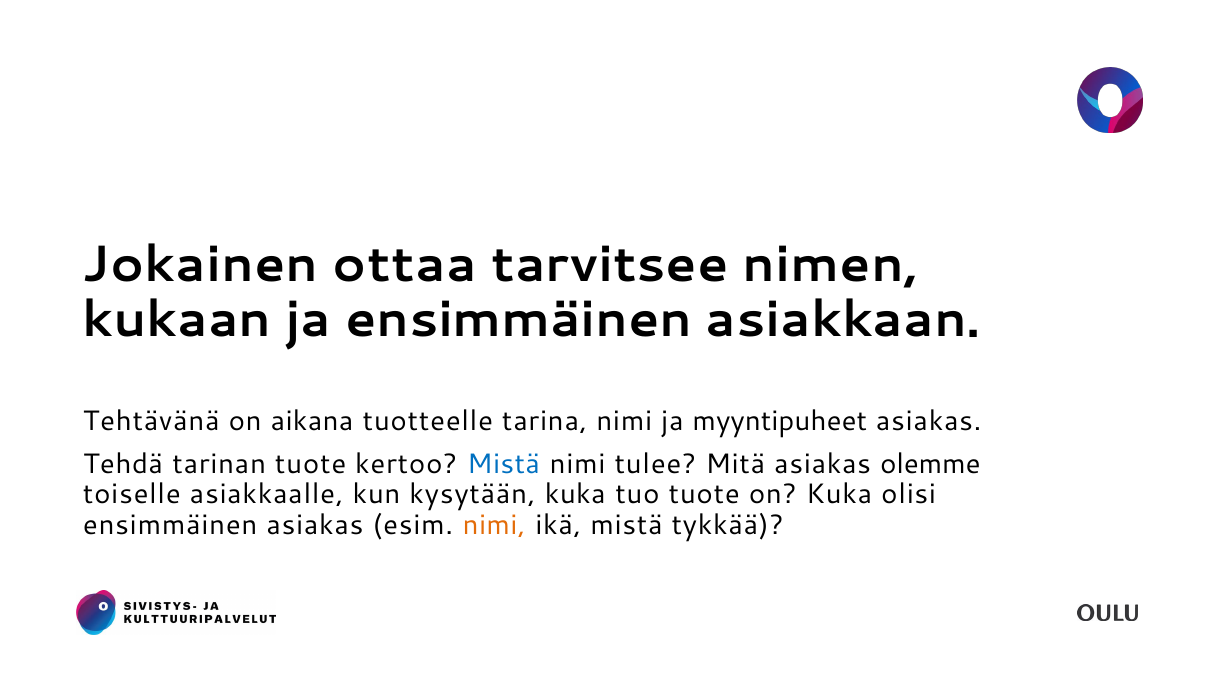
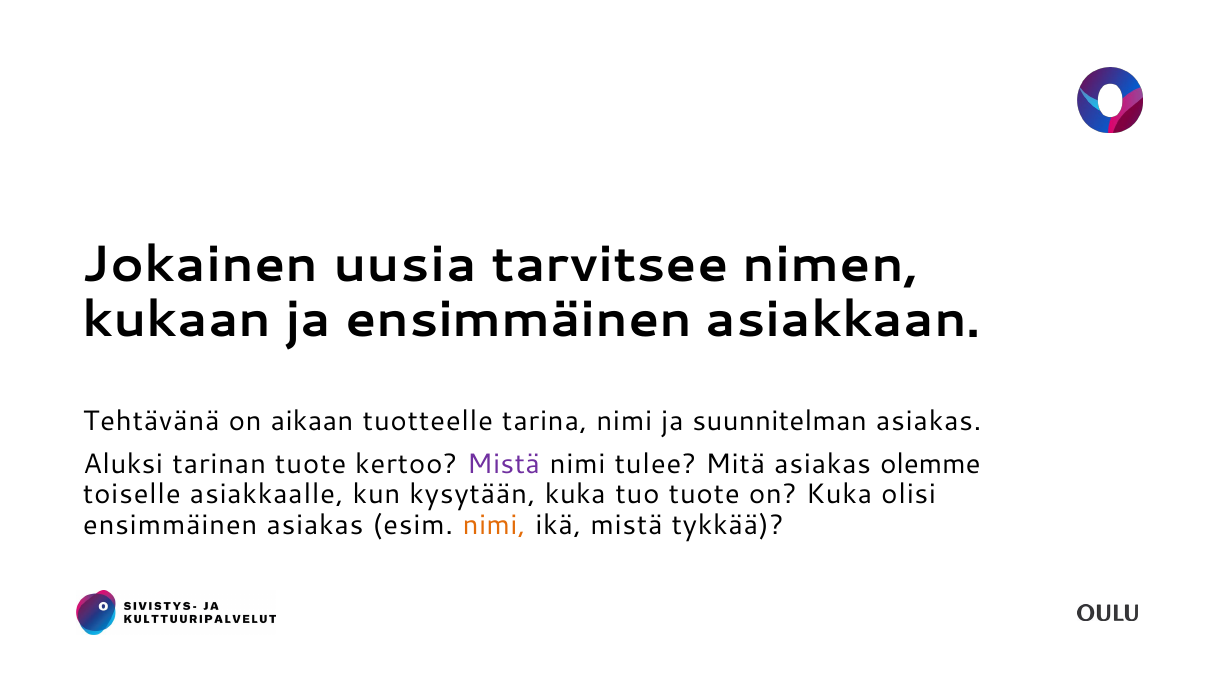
ottaa: ottaa -> uusia (405, 265)
aikana: aikana -> aikaan (312, 421)
myyntipuheet: myyntipuheet -> suunnitelman (780, 421)
Tehdä: Tehdä -> Aluksi (123, 464)
Mistä colour: blue -> purple (504, 464)
